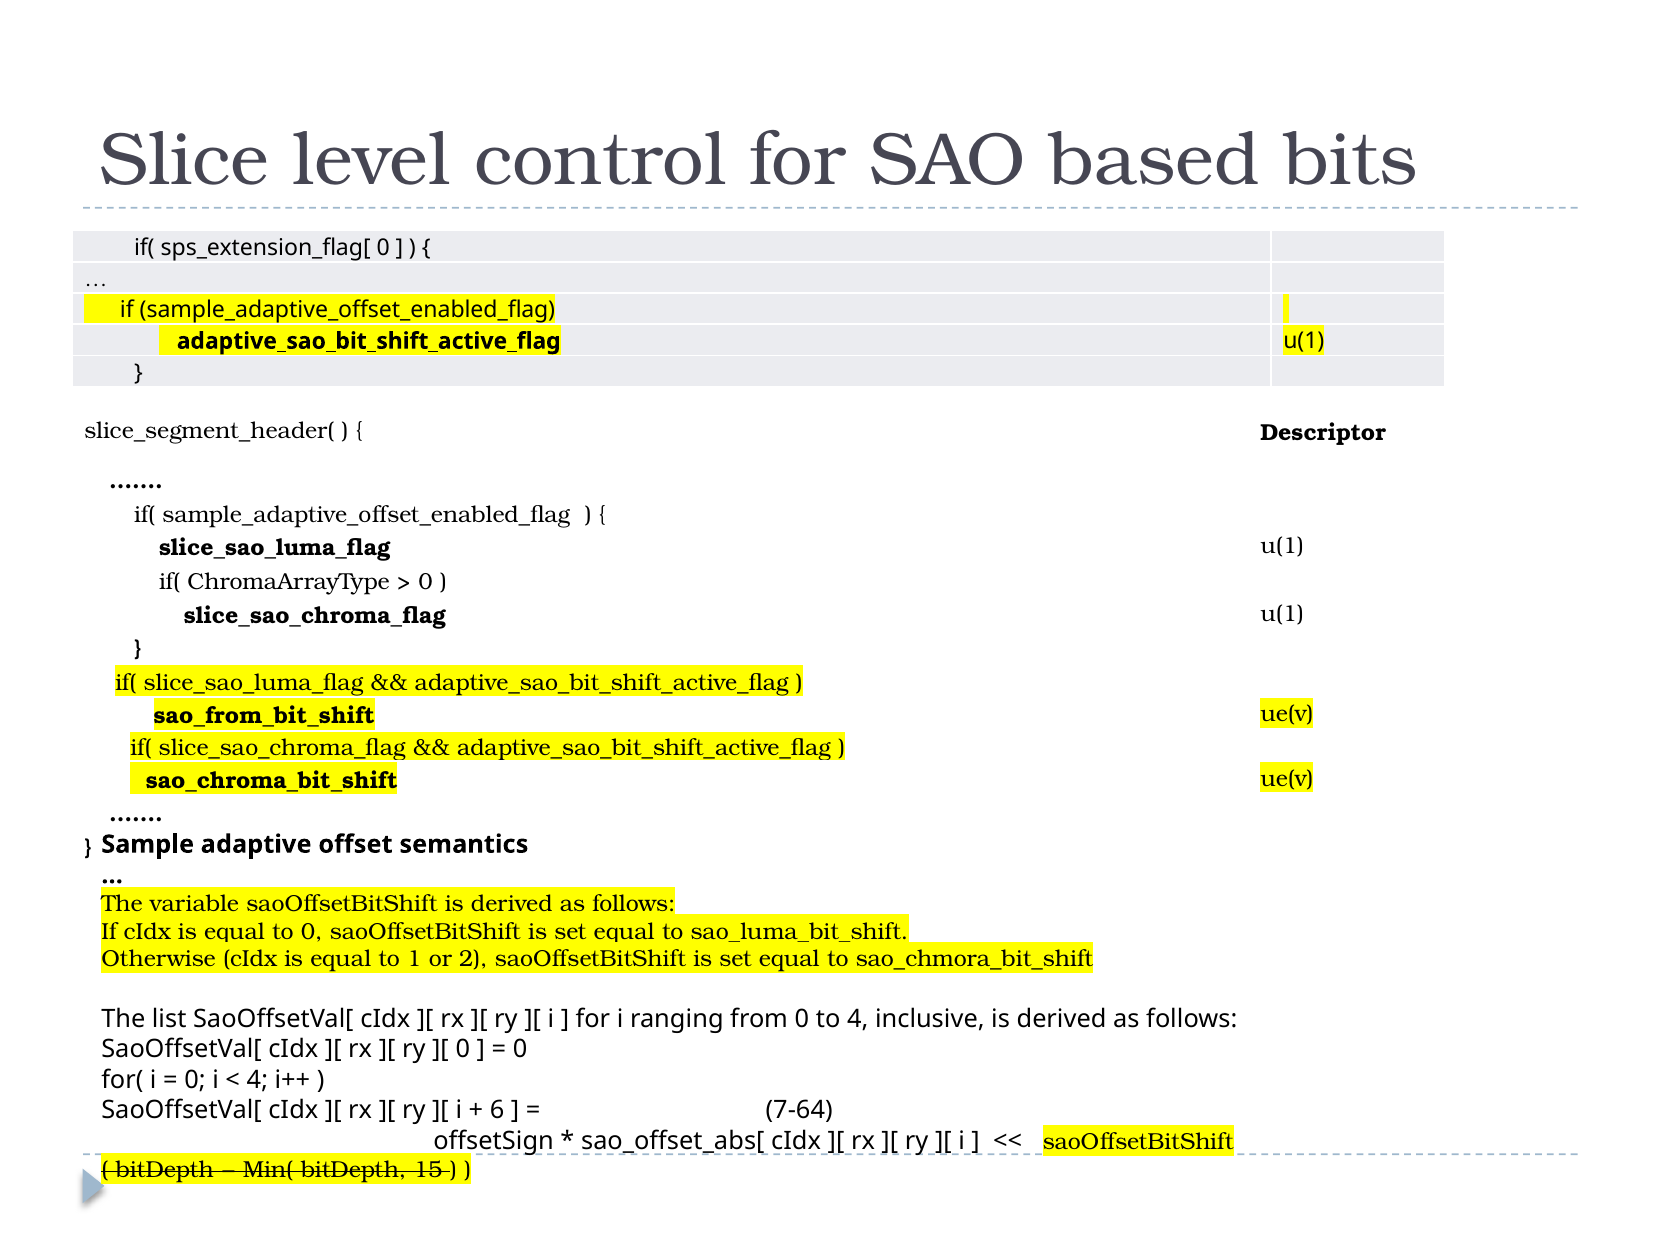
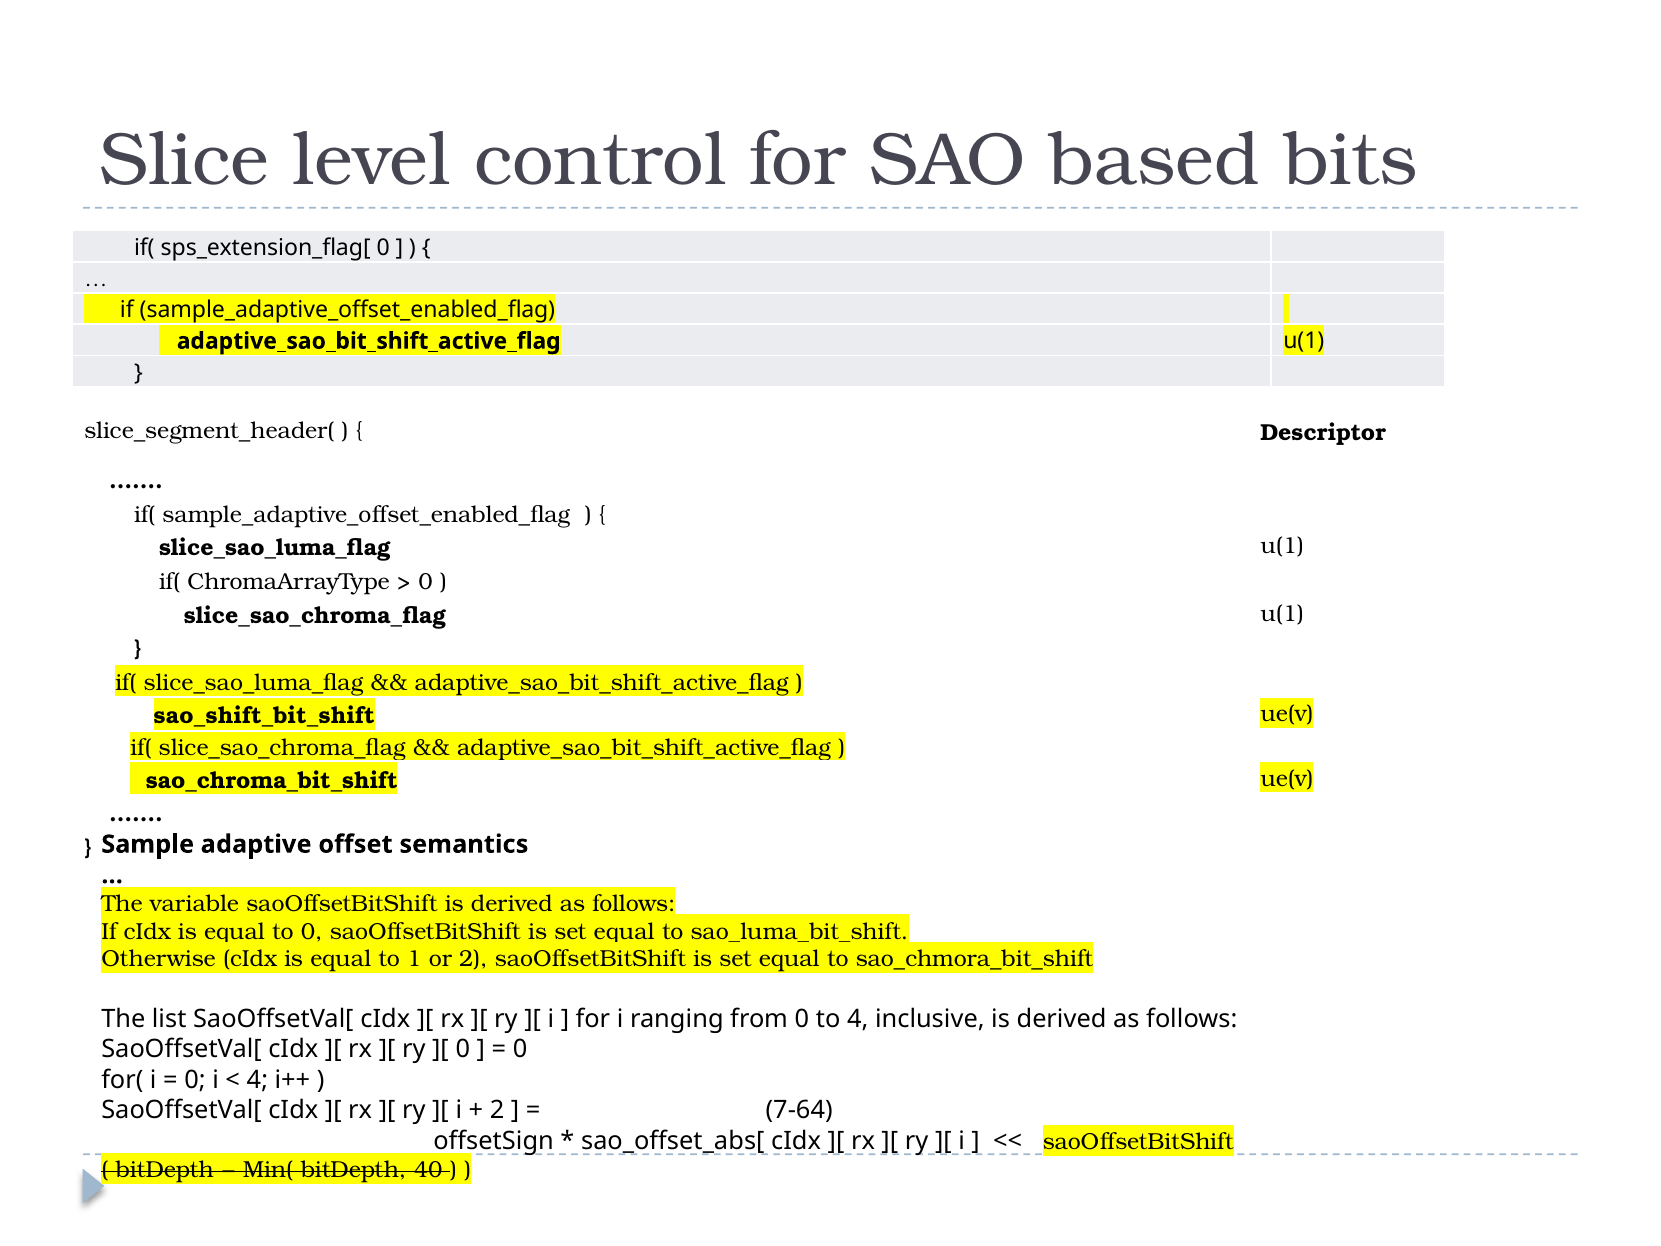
sao_from_bit_shift: sao_from_bit_shift -> sao_shift_bit_shift (264, 716)
6: 6 -> 2 (497, 1110)
15: 15 -> 40 (428, 1170)
